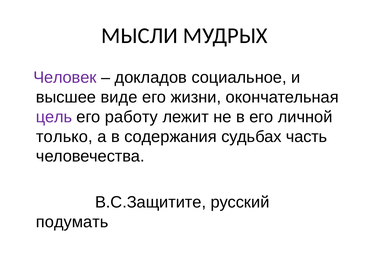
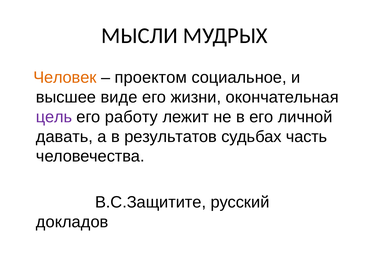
Человек colour: purple -> orange (65, 77)
докладов: докладов -> проектом (151, 77)
только: только -> давать (64, 136)
содержания: содержания -> результатов (171, 136)
подумать: подумать -> докладов (72, 222)
